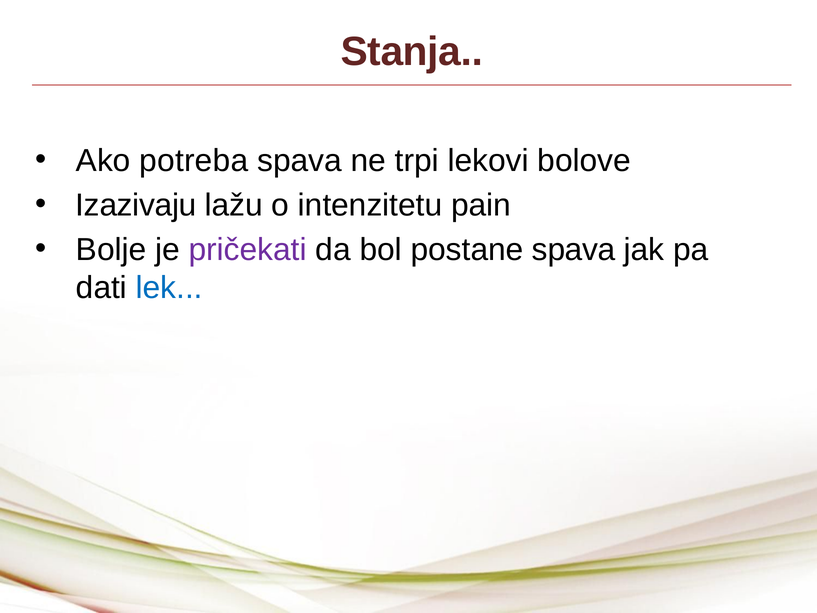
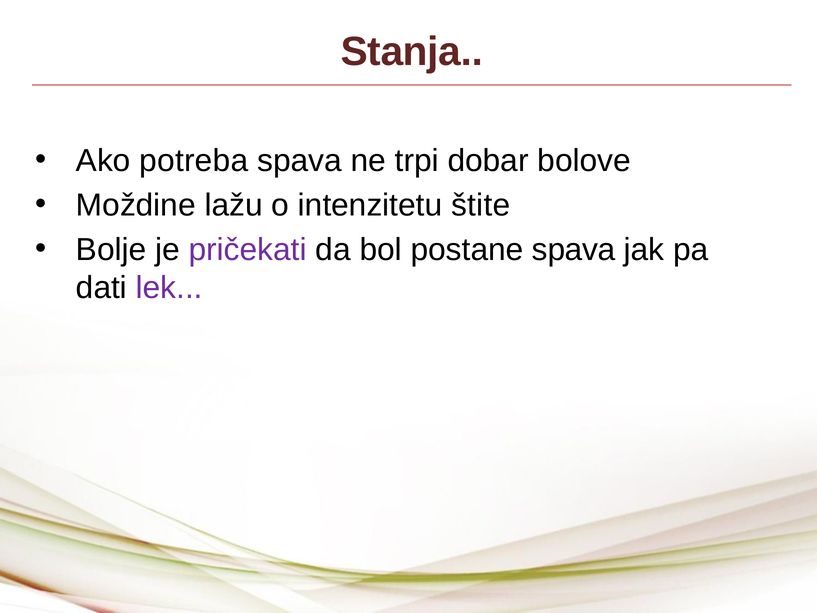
lekovi: lekovi -> dobar (488, 161)
Izazivaju: Izazivaju -> Moždine (136, 205)
pain: pain -> štite (481, 205)
lek colour: blue -> purple (169, 287)
